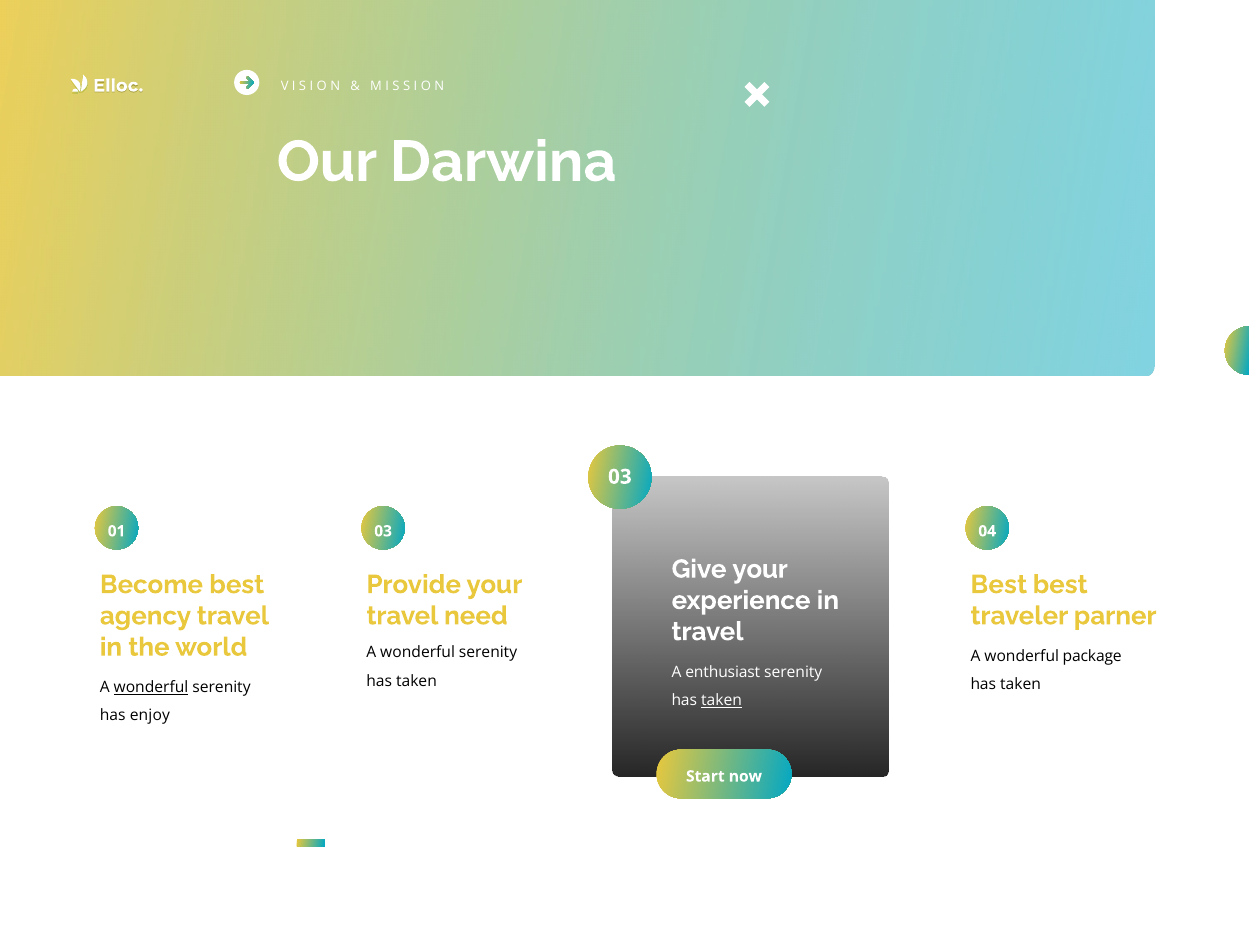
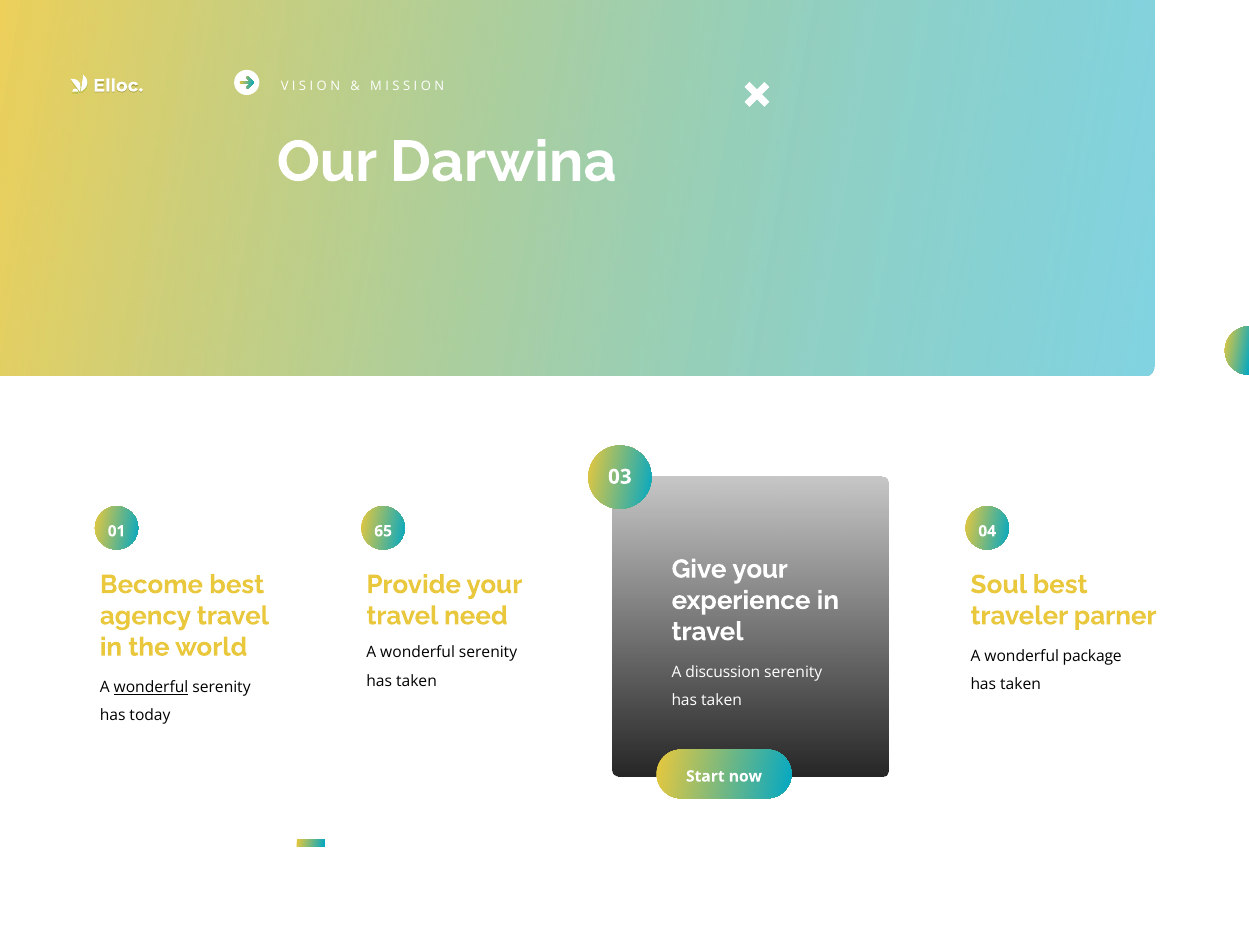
01 03: 03 -> 65 (383, 531)
Best: Best -> Soul (999, 584)
enthusiast: enthusiast -> discussion (723, 672)
taken underline: present -> none (722, 700)
enjoy: enjoy -> today (150, 715)
